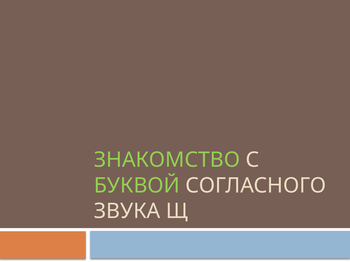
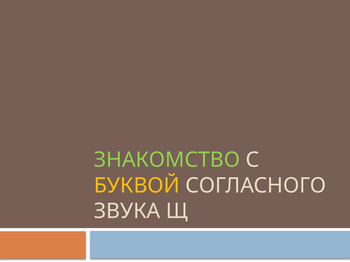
БУКВОЙ colour: light green -> yellow (137, 186)
